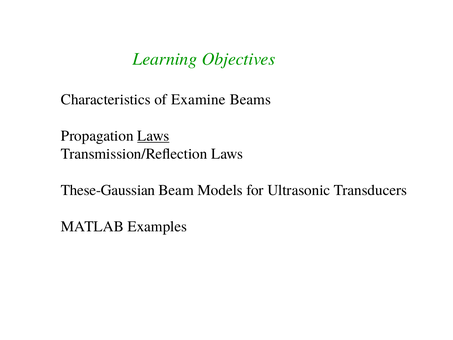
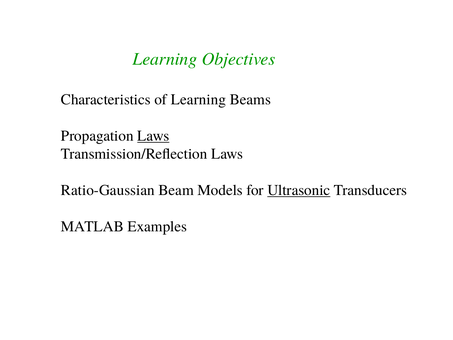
of Examine: Examine -> Learning (198, 99)
These-Gaussian: These-Gaussian -> Ratio-Gaussian (108, 190)
Ultrasonic underline: none -> present (299, 190)
